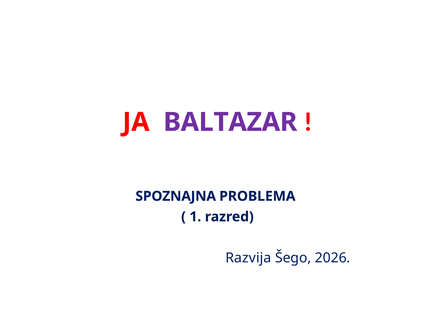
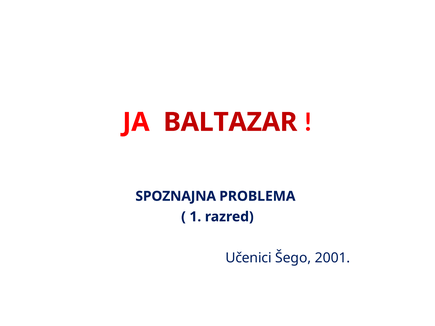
BALTAZAR colour: purple -> red (230, 122)
Razvija: Razvija -> Učenici (249, 258)
2026: 2026 -> 2001 (333, 258)
